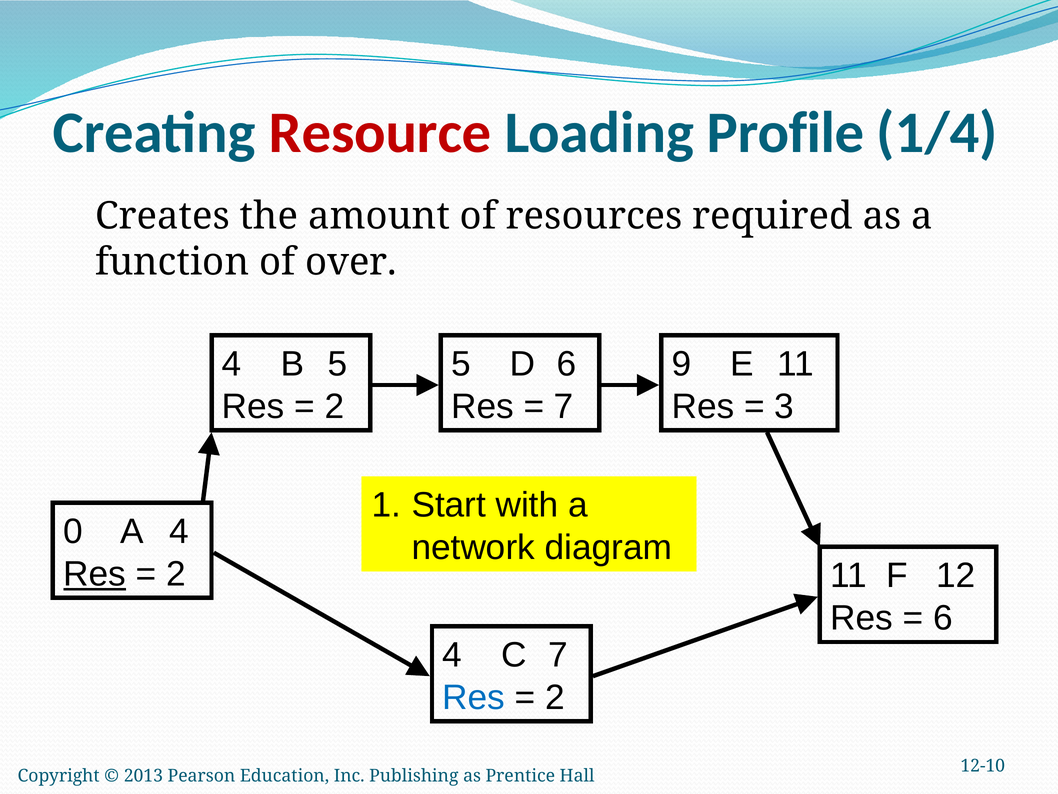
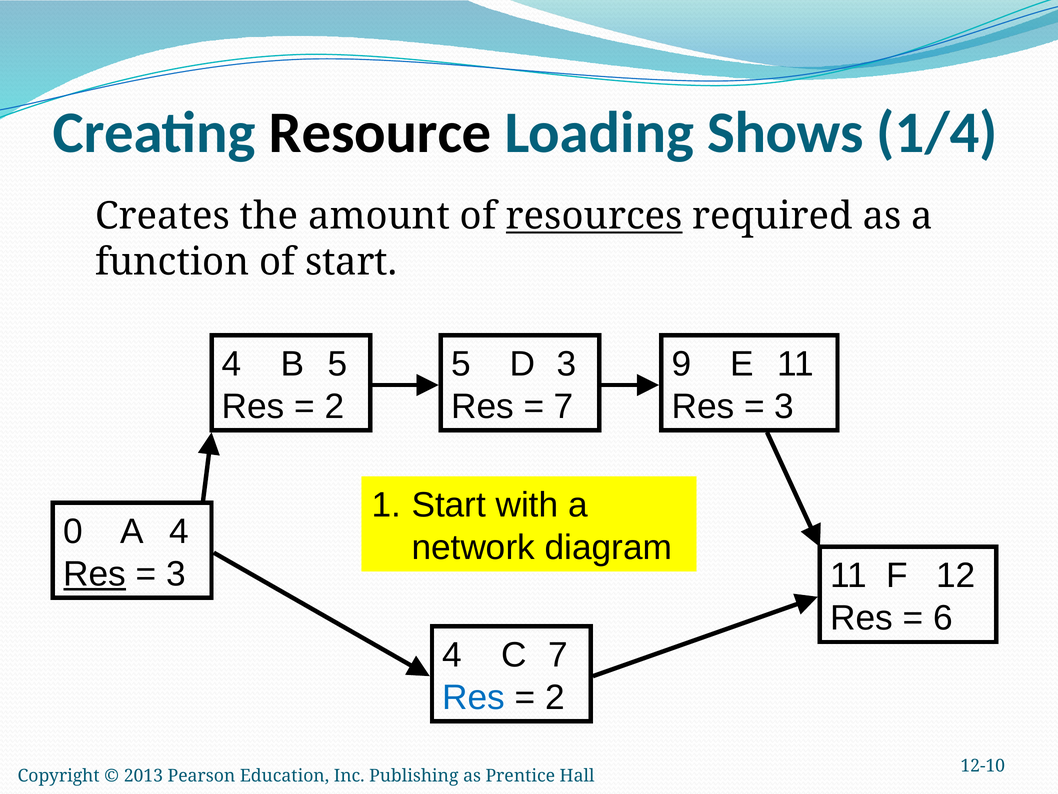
Resource colour: red -> black (380, 133)
Profile: Profile -> Shows (785, 133)
resources underline: none -> present (594, 216)
of over: over -> start (351, 262)
D 6: 6 -> 3 (567, 364)
2: 2 -> 3 (176, 574)
